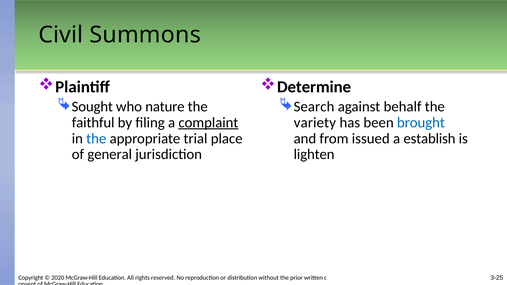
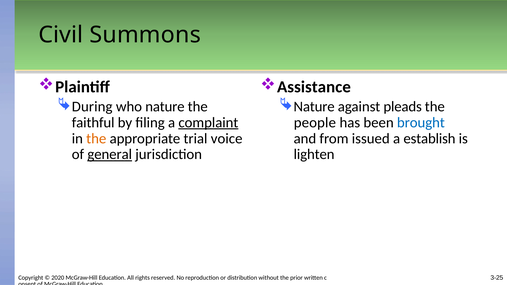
Determine: Determine -> Assistance (314, 87)
Sought: Sought -> During (92, 107)
Search: Search -> Nature (314, 107)
behalf: behalf -> pleads (403, 107)
variety: variety -> people (315, 123)
the colour: blue -> orange (96, 139)
place: place -> voice (227, 139)
general underline: none -> present (110, 155)
